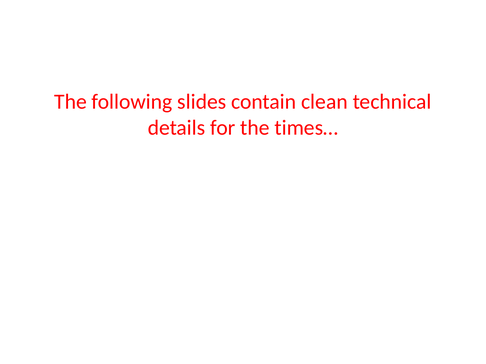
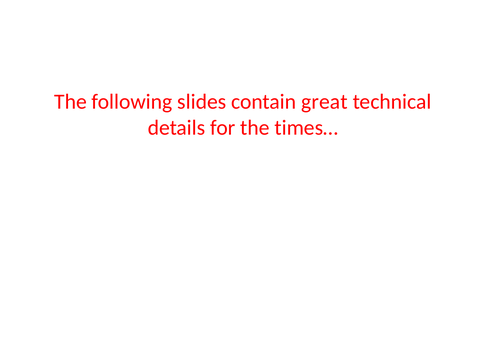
clean: clean -> great (324, 102)
